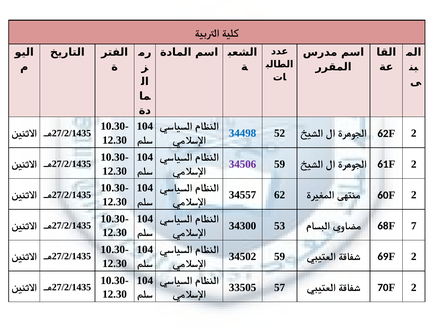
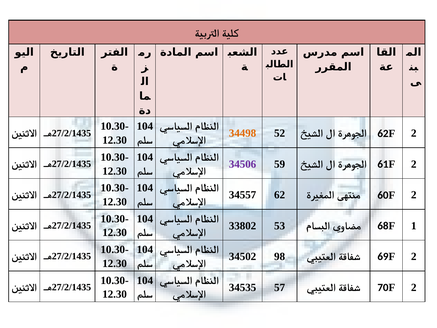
34498 colour: blue -> orange (243, 133)
34300: 34300 -> 33802 (243, 226)
7: 7 -> 1 (414, 226)
34502 59: 59 -> 98 (280, 256)
33505: 33505 -> 34535 (243, 287)
